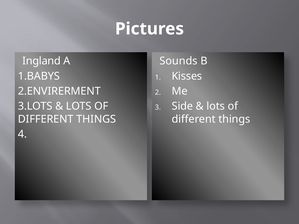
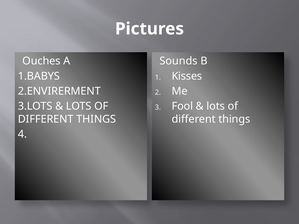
Ingland: Ingland -> Ouches (41, 61)
Side: Side -> Fool (182, 106)
